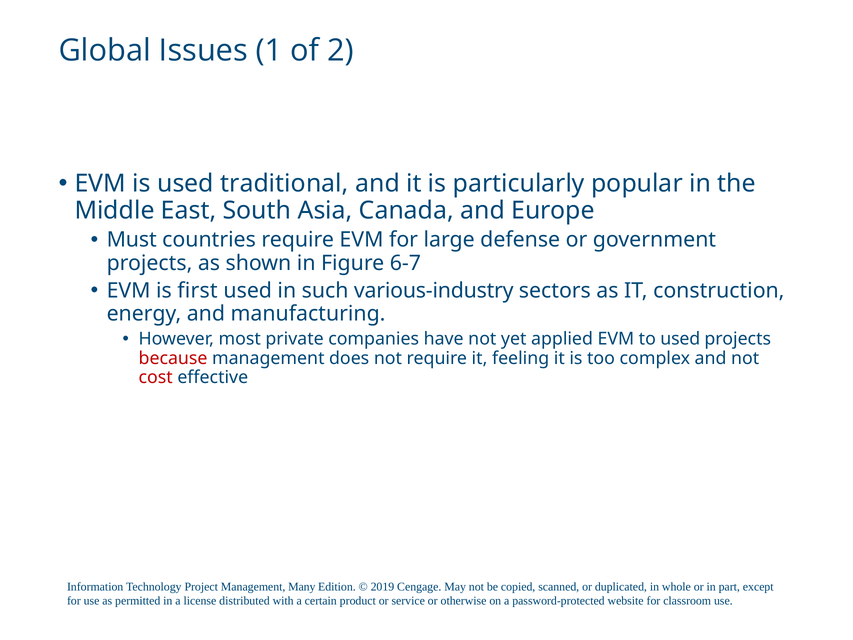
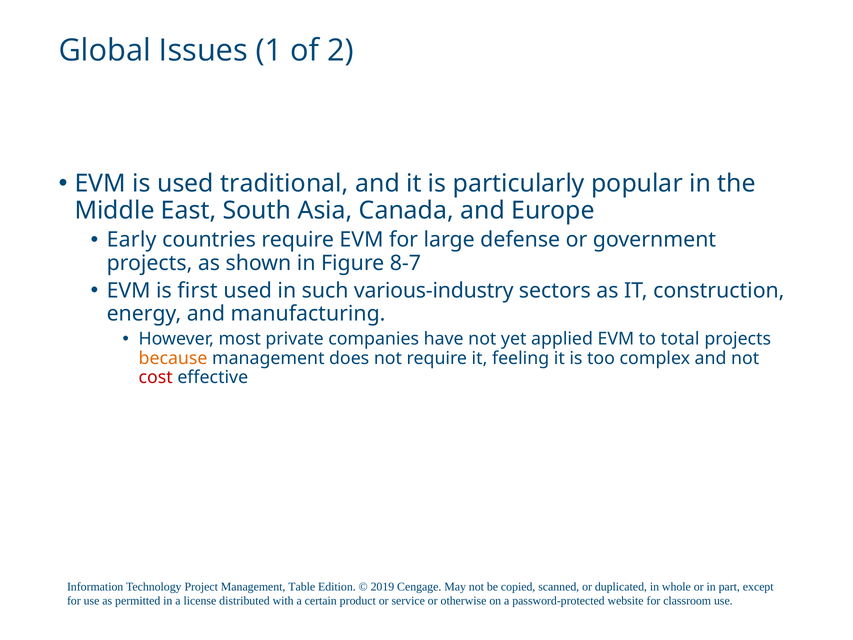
Must: Must -> Early (132, 240)
6-7: 6-7 -> 8-7 (405, 263)
to used: used -> total (680, 339)
because colour: red -> orange (173, 358)
Many: Many -> Table (302, 586)
